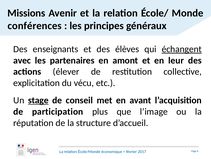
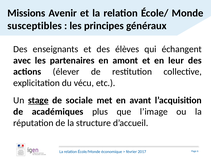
conférences: conférences -> susceptibles (35, 26)
échangent underline: present -> none (182, 49)
conseil: conseil -> sociale (79, 100)
participation: participation -> académiques (58, 111)
